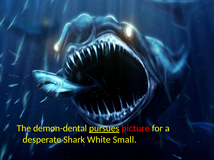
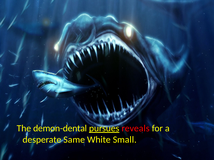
picture: picture -> reveals (136, 129)
Shark: Shark -> Same (74, 140)
